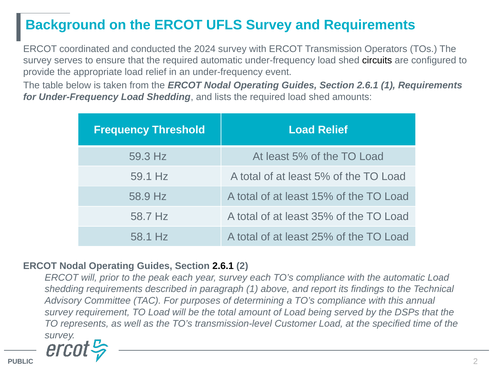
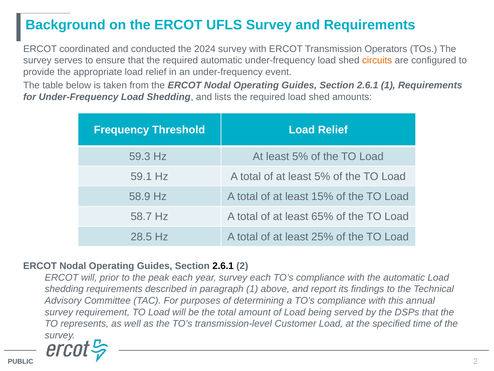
circuits colour: black -> orange (377, 60)
35%: 35% -> 65% (322, 216)
58.1: 58.1 -> 28.5 (141, 236)
